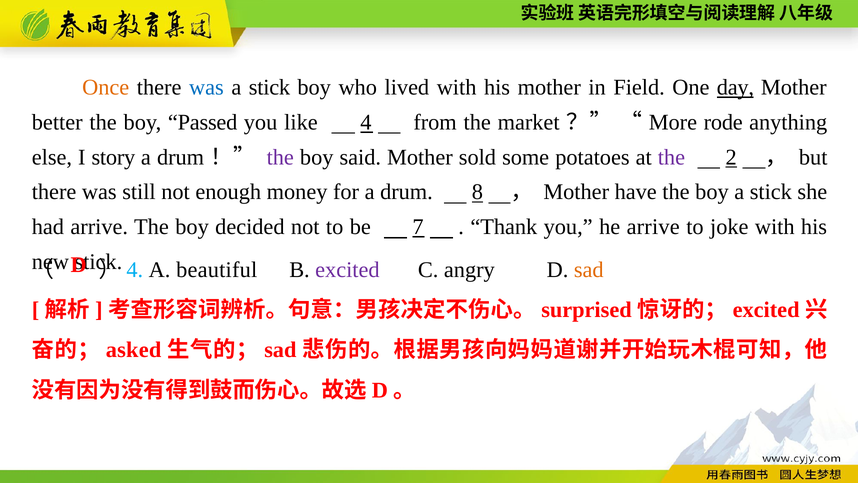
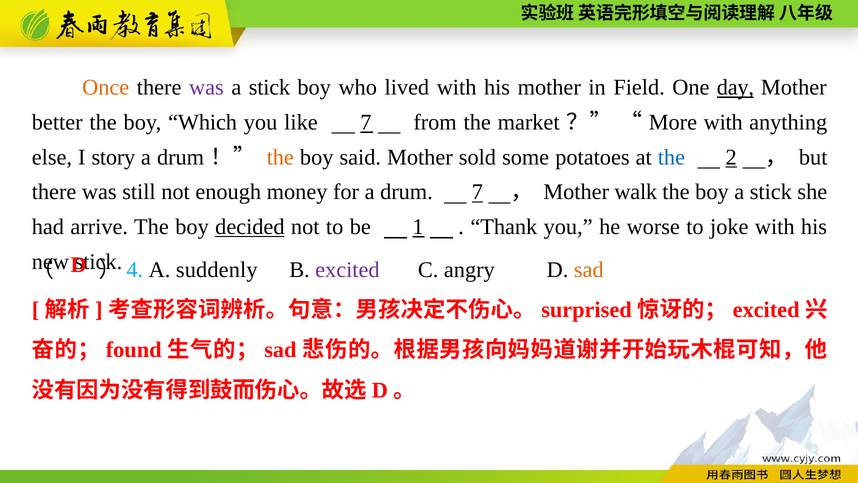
was colour: blue -> purple (206, 87)
Passed: Passed -> Which (203, 122)
like 4: 4 -> 7 (366, 122)
More rode: rode -> with (723, 122)
the colour: purple -> orange (280, 157)
the colour: purple -> blue (671, 157)
drum 8: 8 -> 7 (477, 192)
have: have -> walk (636, 192)
decided underline: none -> present (250, 227)
7: 7 -> 1 (418, 227)
he arrive: arrive -> worse (653, 227)
beautiful: beautiful -> suddenly (217, 270)
asked: asked -> found (134, 350)
